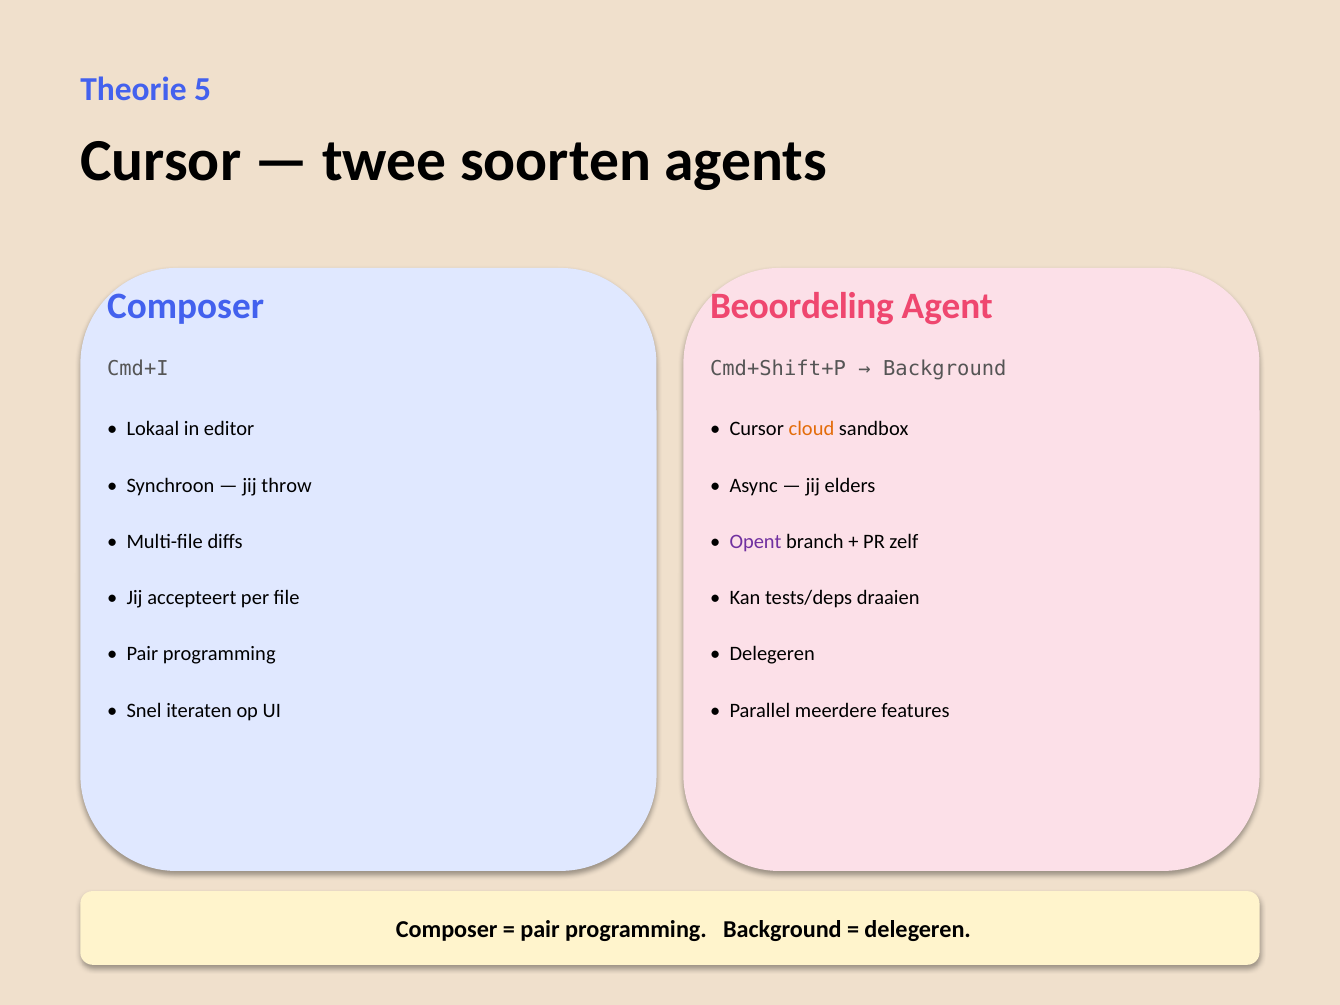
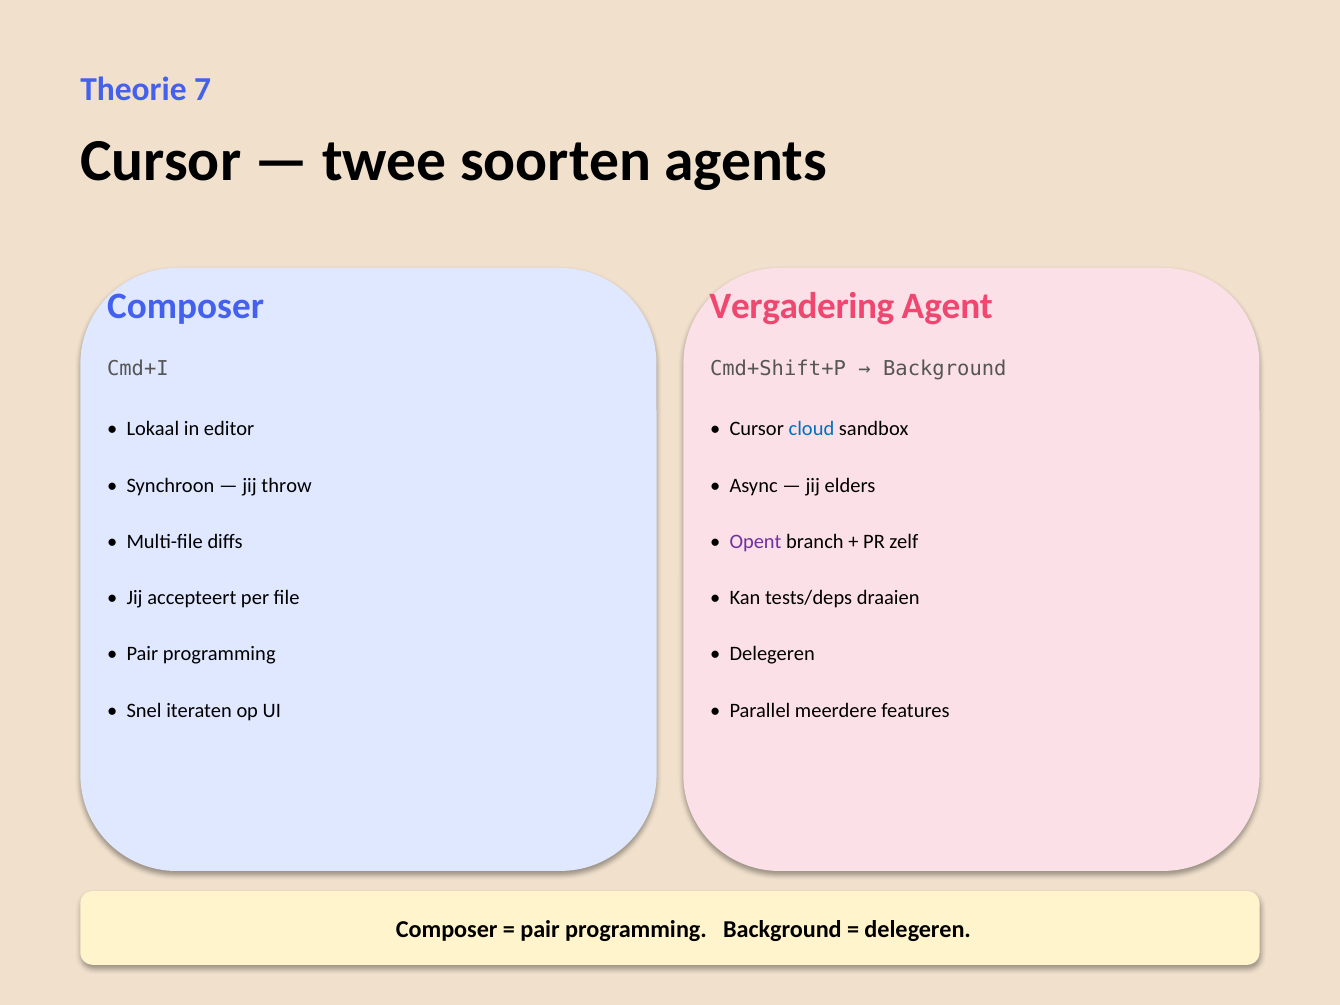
5: 5 -> 7 (203, 89)
Beoordeling: Beoordeling -> Vergadering (802, 306)
cloud colour: orange -> blue (811, 429)
